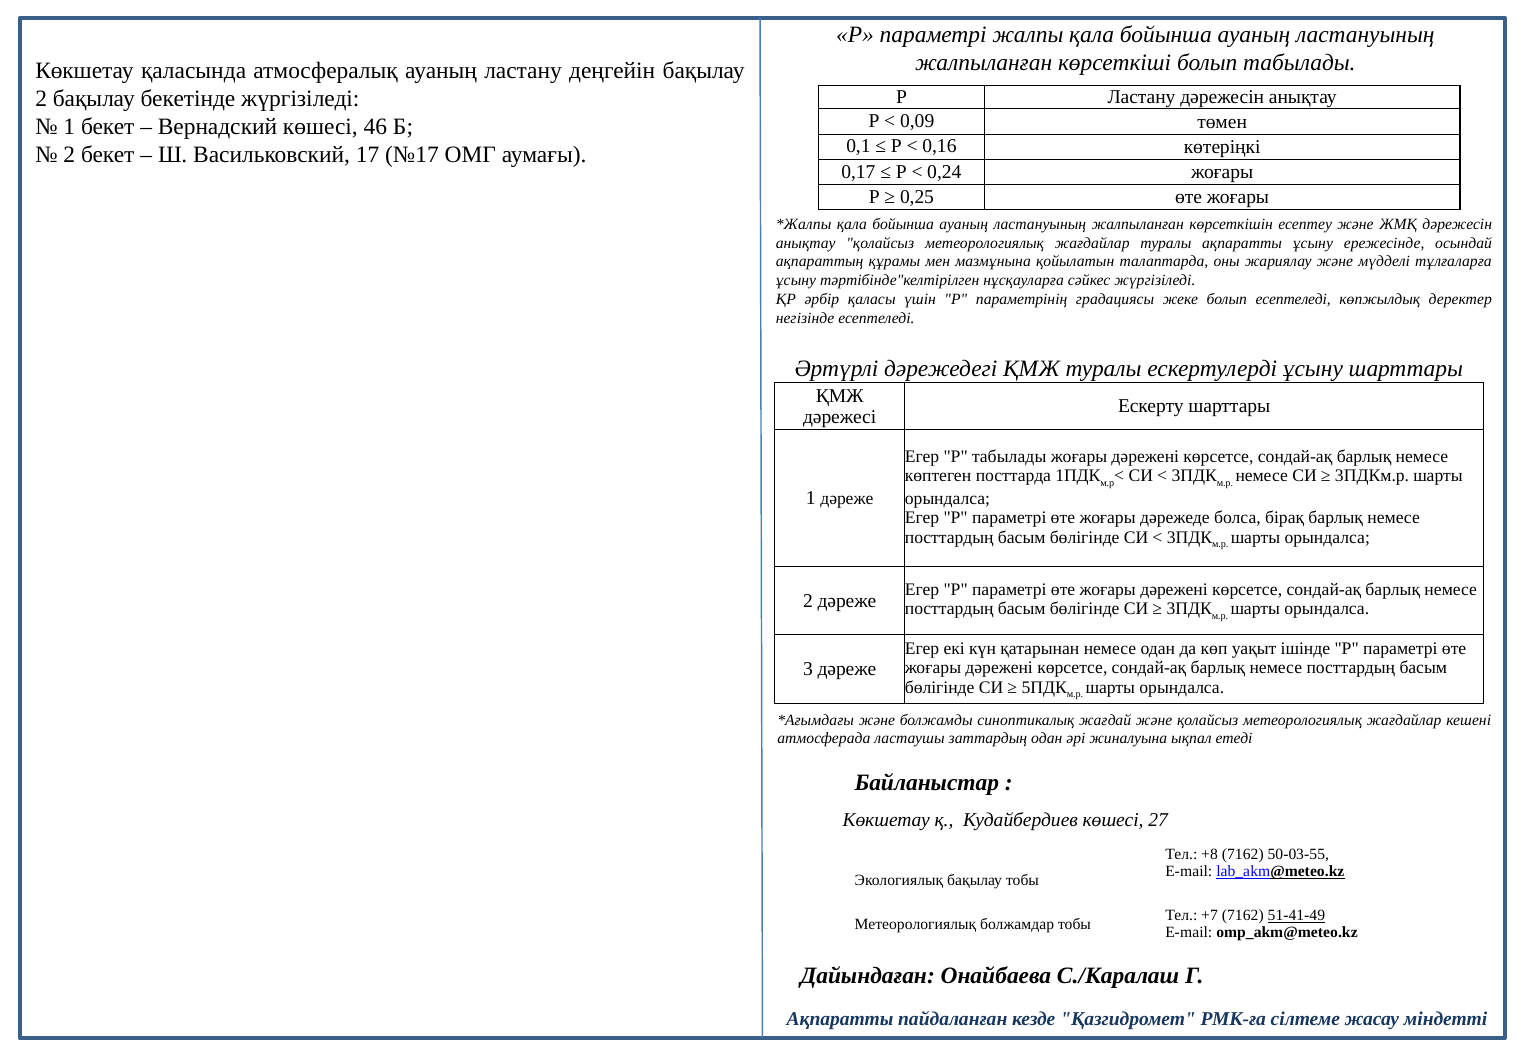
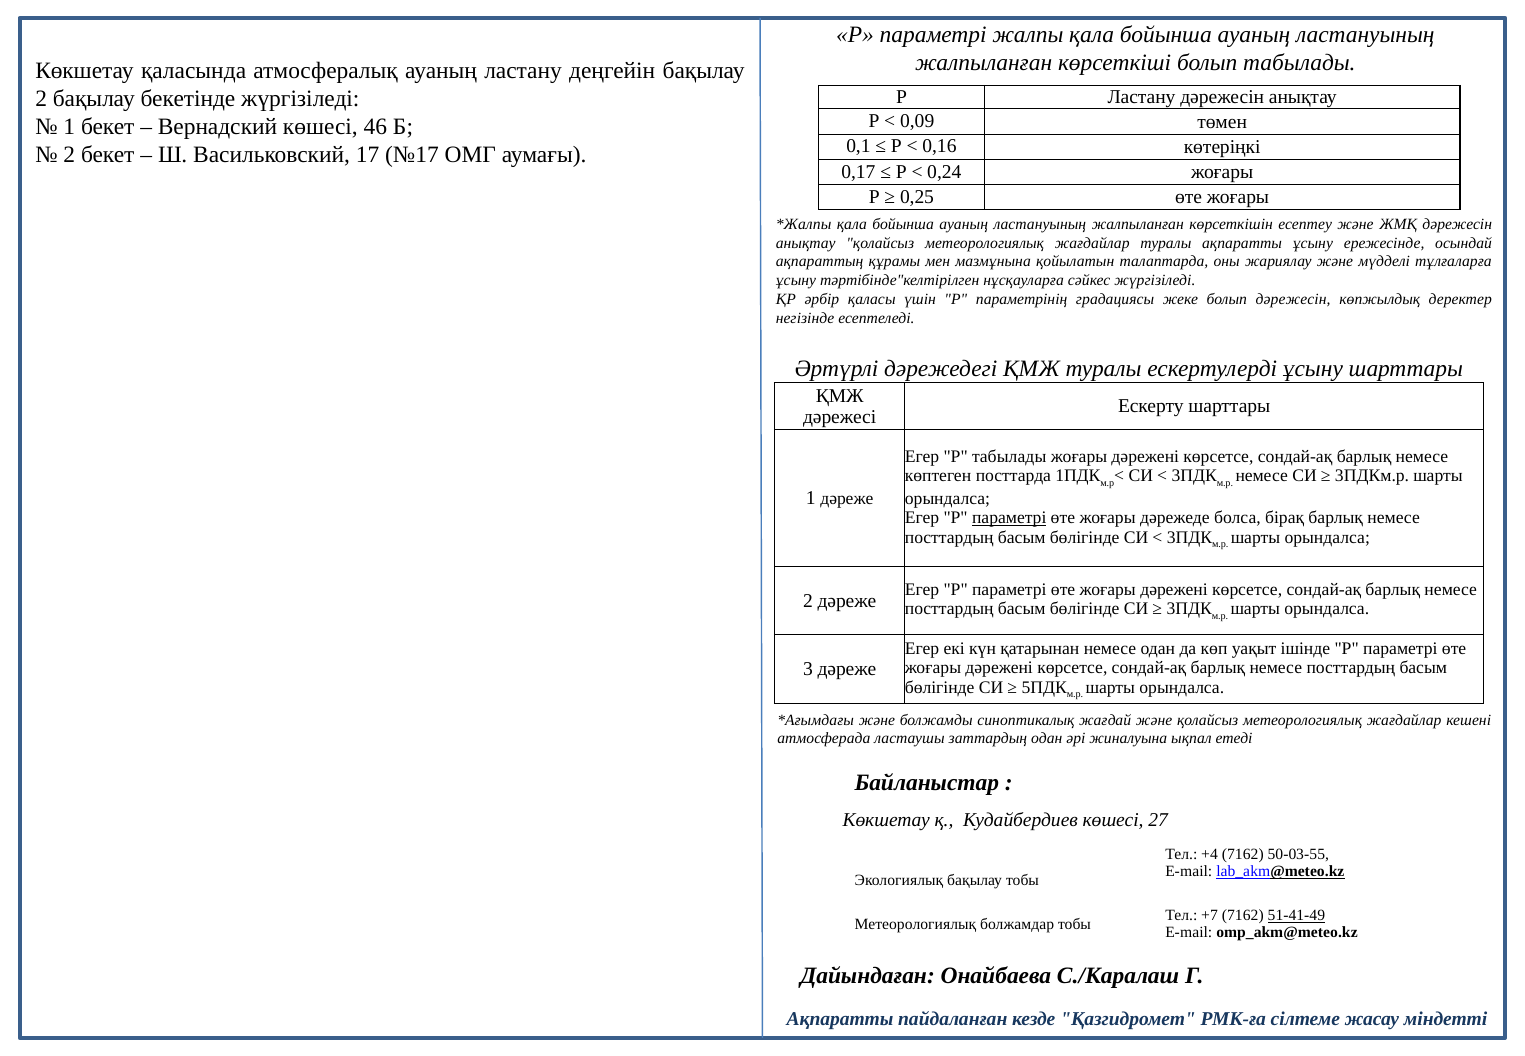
болып есептеледі: есептеледі -> дәрежесін (1293, 299)
параметрі underline: none -> present (1009, 518)
+8: +8 -> +4 (1210, 854)
